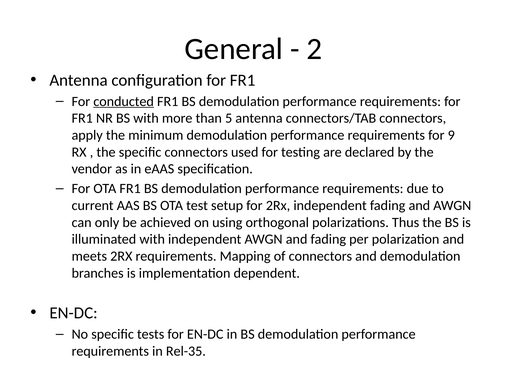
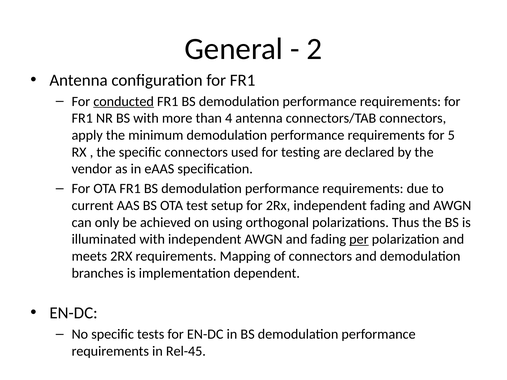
5: 5 -> 4 (229, 118)
9: 9 -> 5 (451, 135)
per underline: none -> present (359, 239)
Rel-35: Rel-35 -> Rel-45 (186, 351)
